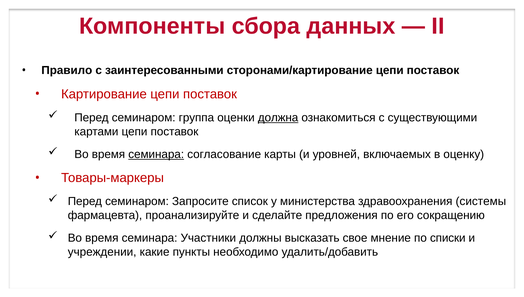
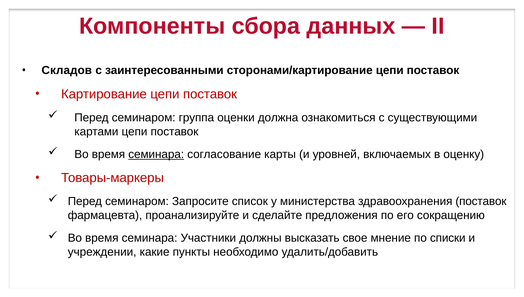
Правило: Правило -> Складов (67, 70)
должна underline: present -> none (278, 118)
здравоохранения системы: системы -> поставок (481, 201)
